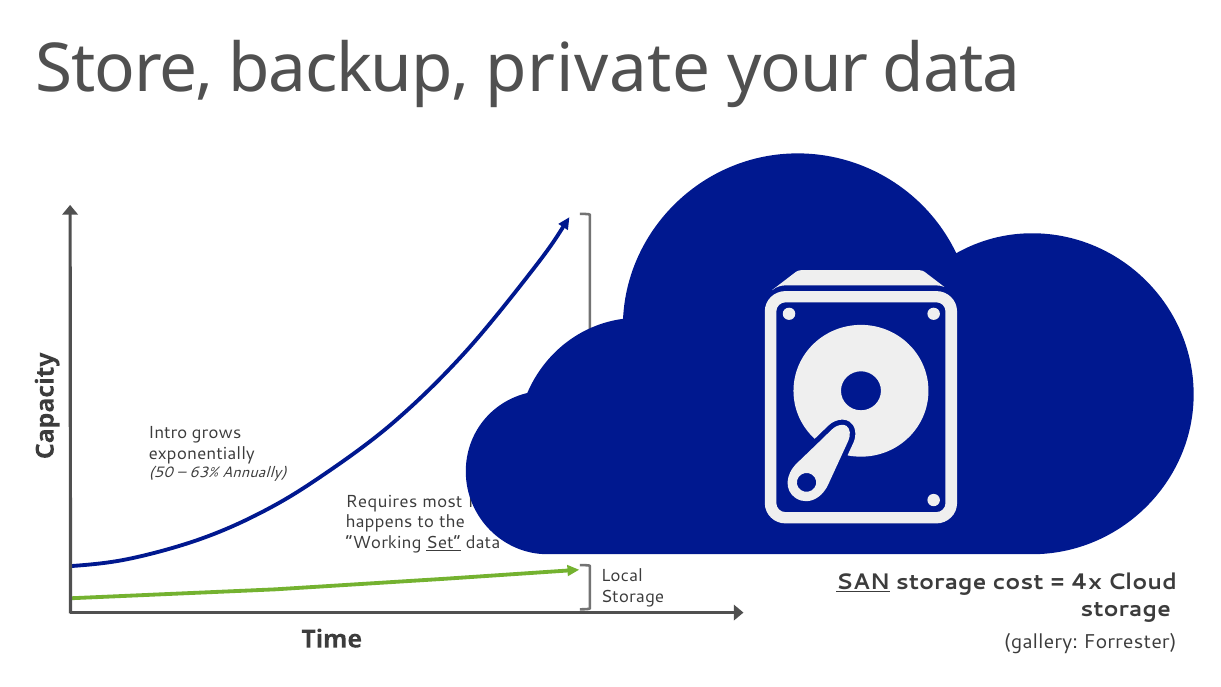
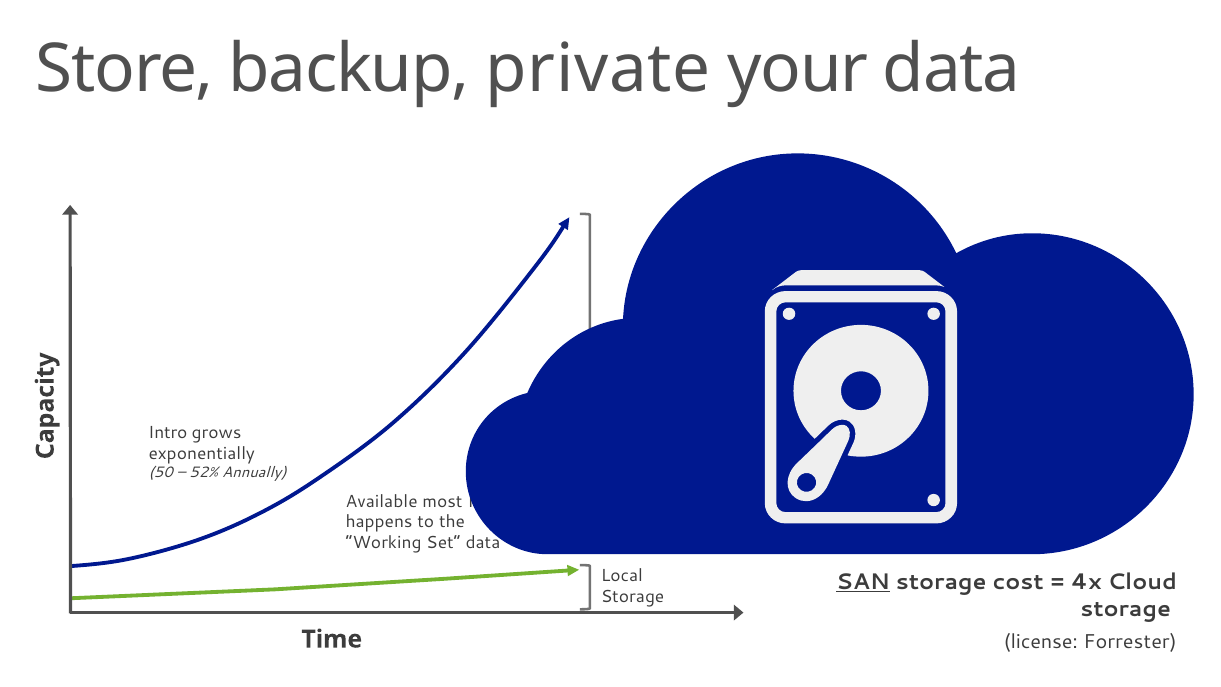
63%: 63% -> 52% (204, 473)
Requires: Requires -> Available (382, 501)
Set underline: present -> none (443, 543)
gallery: gallery -> license (1041, 642)
